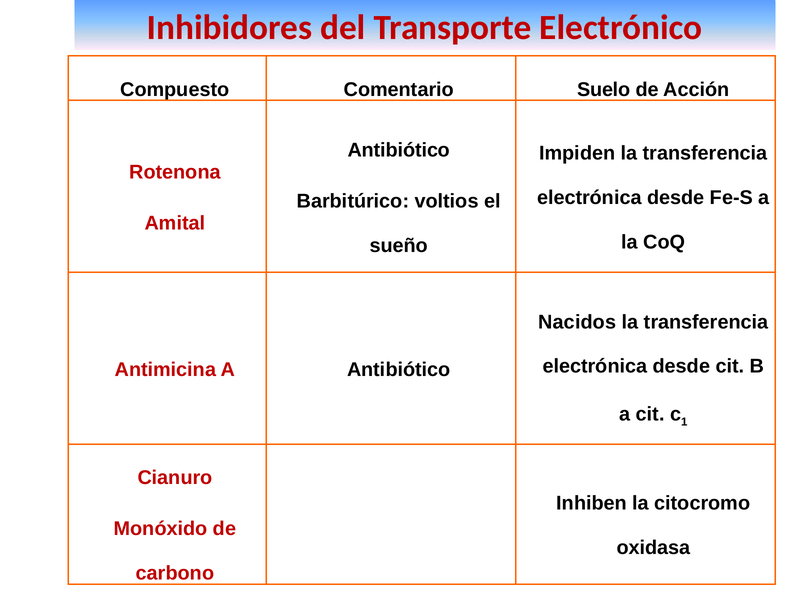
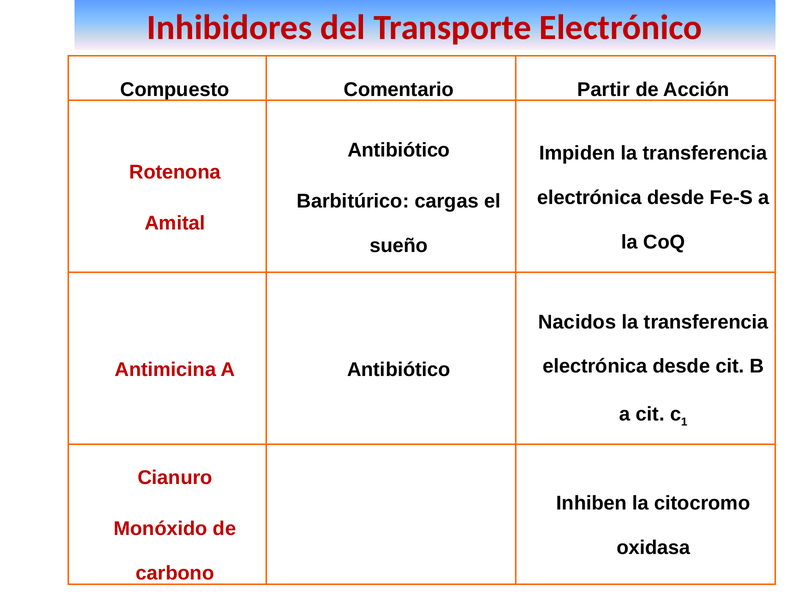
Suelo: Suelo -> Partir (604, 90)
voltios: voltios -> cargas (447, 201)
